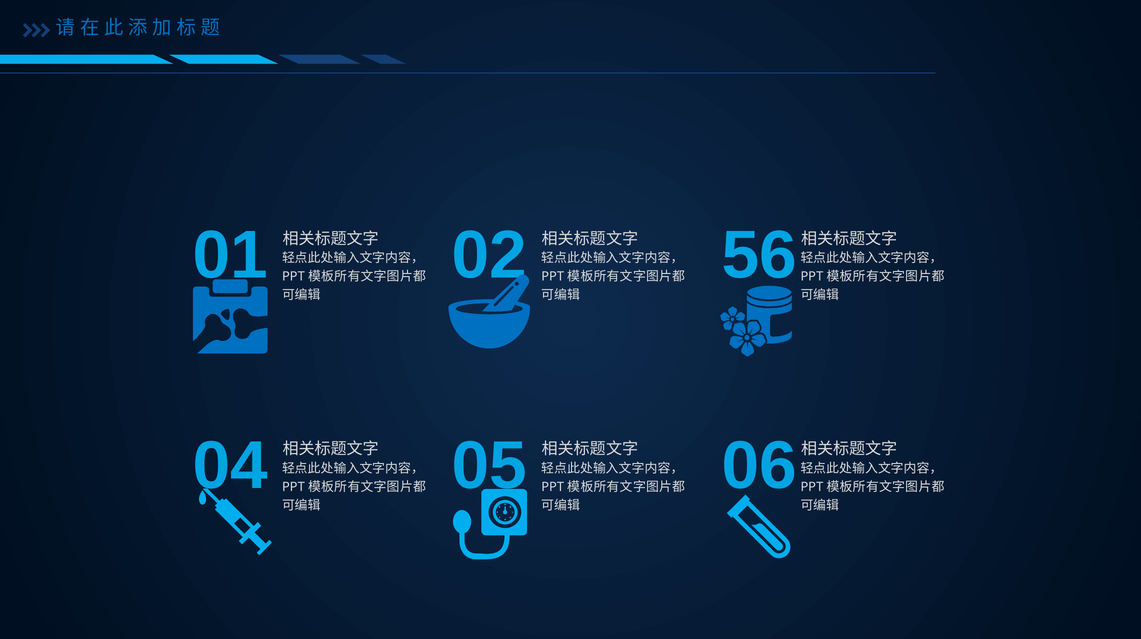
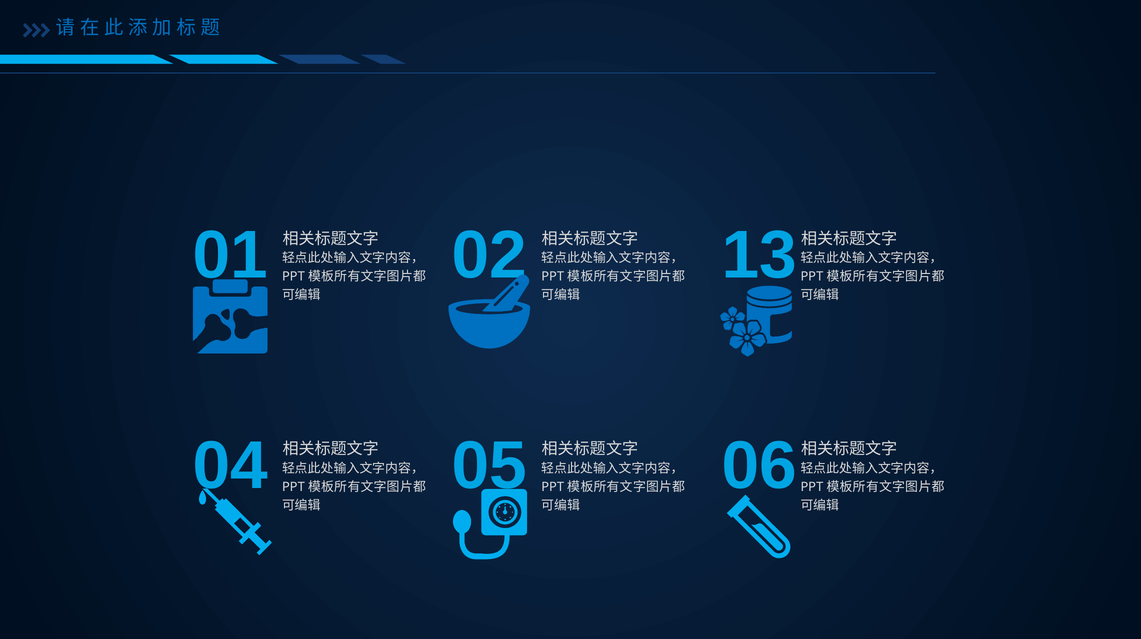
56: 56 -> 13 (759, 256)
